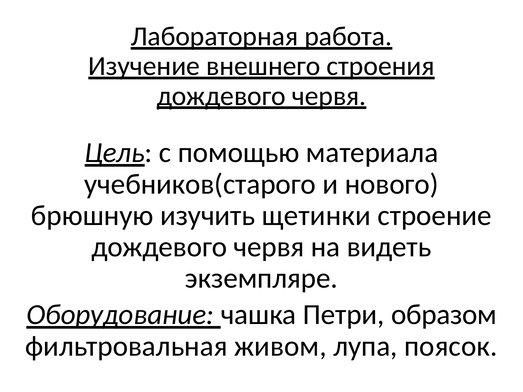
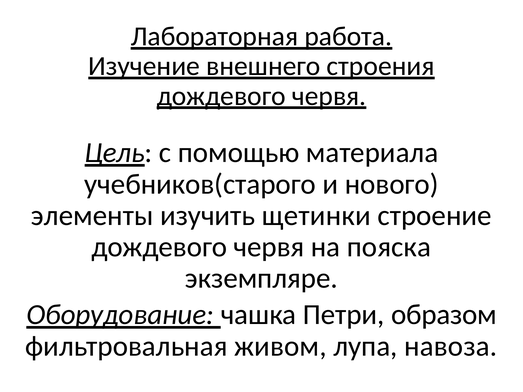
брюшную: брюшную -> элементы (92, 216)
видеть: видеть -> пояска (389, 247)
поясок: поясок -> навоза (451, 346)
